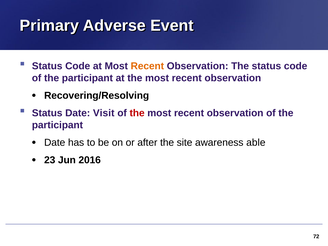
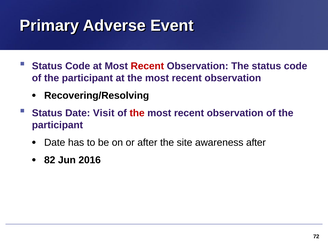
Recent colour: orange -> red (147, 66)
awareness able: able -> after (256, 142)
23: 23 -> 82 (50, 160)
